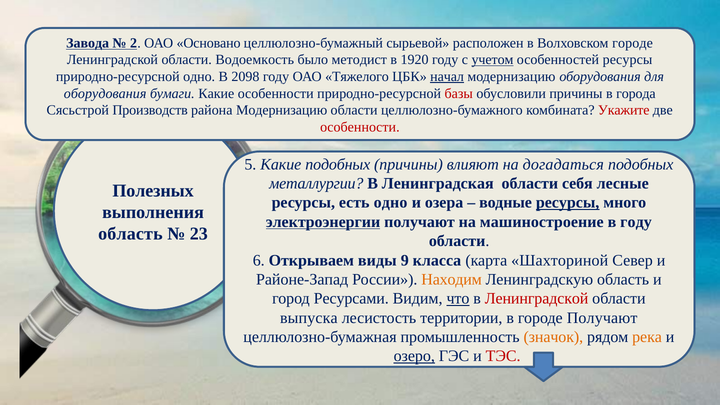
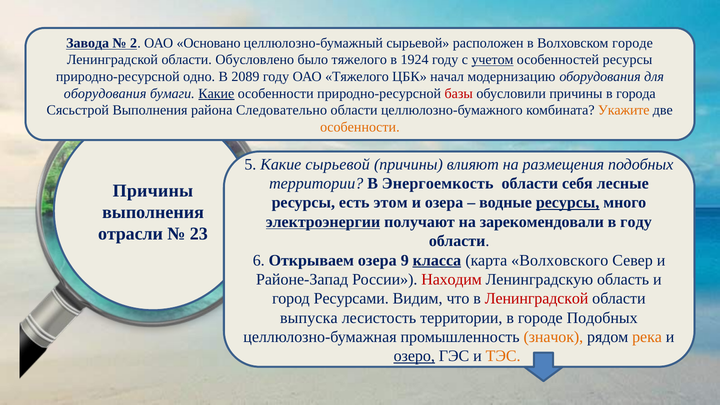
Водоемкость: Водоемкость -> Обусловлено (255, 60)
было методист: методист -> тяжелого (359, 60)
1920: 1920 -> 1924 (415, 60)
2098: 2098 -> 2089 (245, 77)
начал underline: present -> none (447, 77)
Какие underline: none -> present (216, 93)
Сясьстрой Производств: Производств -> Выполнения (150, 110)
района Модернизацию: Модернизацию -> Следовательно (282, 110)
Укажите colour: red -> orange (624, 110)
особенности colour: red -> orange (360, 127)
Какие подобных: подобных -> сырьевой (338, 164)
догадаться: догадаться -> размещения (563, 164)
металлургии: металлургии -> территории (316, 184)
Ленинградская: Ленинградская -> Энергоемкость (438, 184)
Полезных: Полезных -> Причины (153, 191)
есть одно: одно -> этом (391, 203)
машиностроение: машиностроение -> зарекомендовали (542, 222)
область: область -> отрасли (131, 234)
Открываем виды: виды -> озера (377, 260)
класса underline: none -> present (437, 260)
Шахториной: Шахториной -> Волховского (560, 260)
Находим colour: orange -> red (452, 279)
что underline: present -> none (458, 299)
городе Получают: Получают -> Подобных (602, 318)
ТЭС colour: red -> orange (503, 356)
